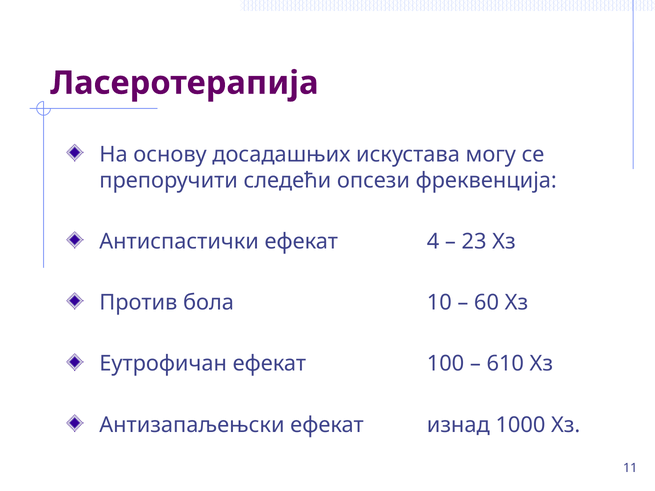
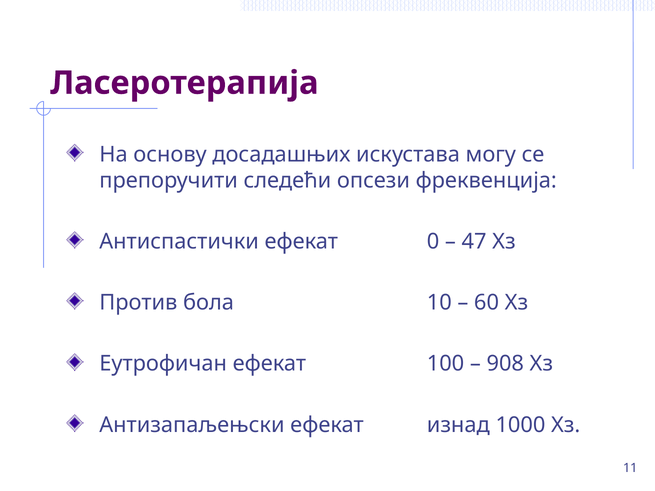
4: 4 -> 0 (433, 242)
23: 23 -> 47 (474, 242)
610: 610 -> 908 (505, 364)
